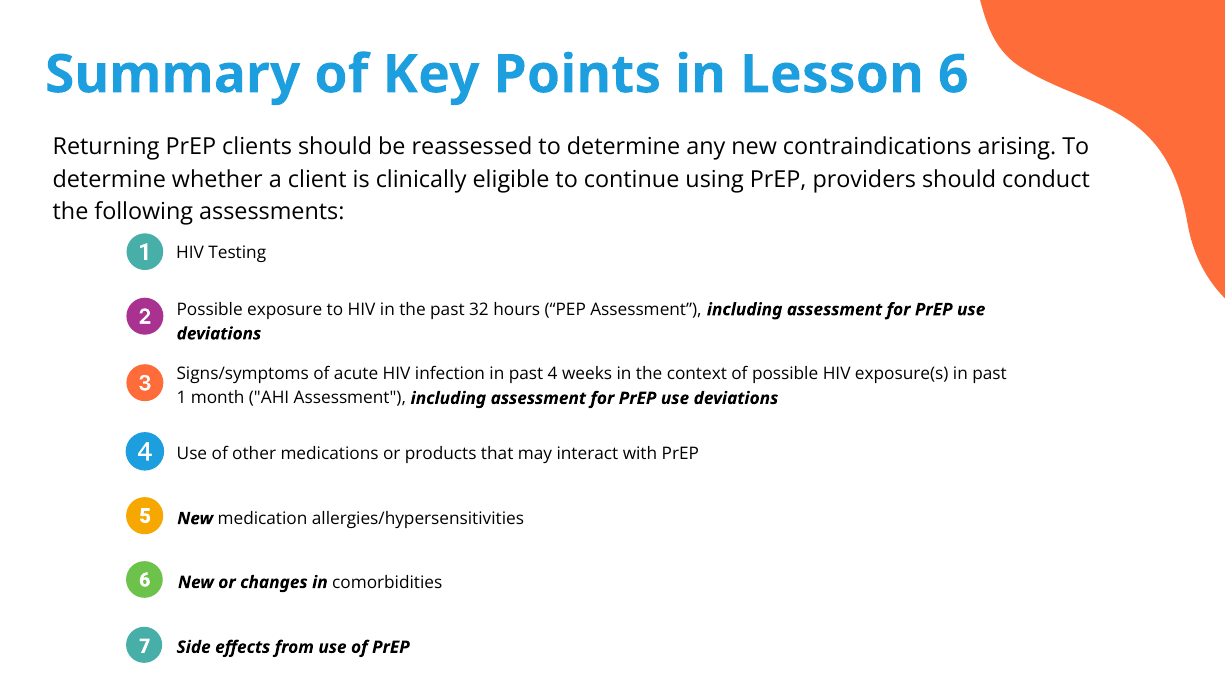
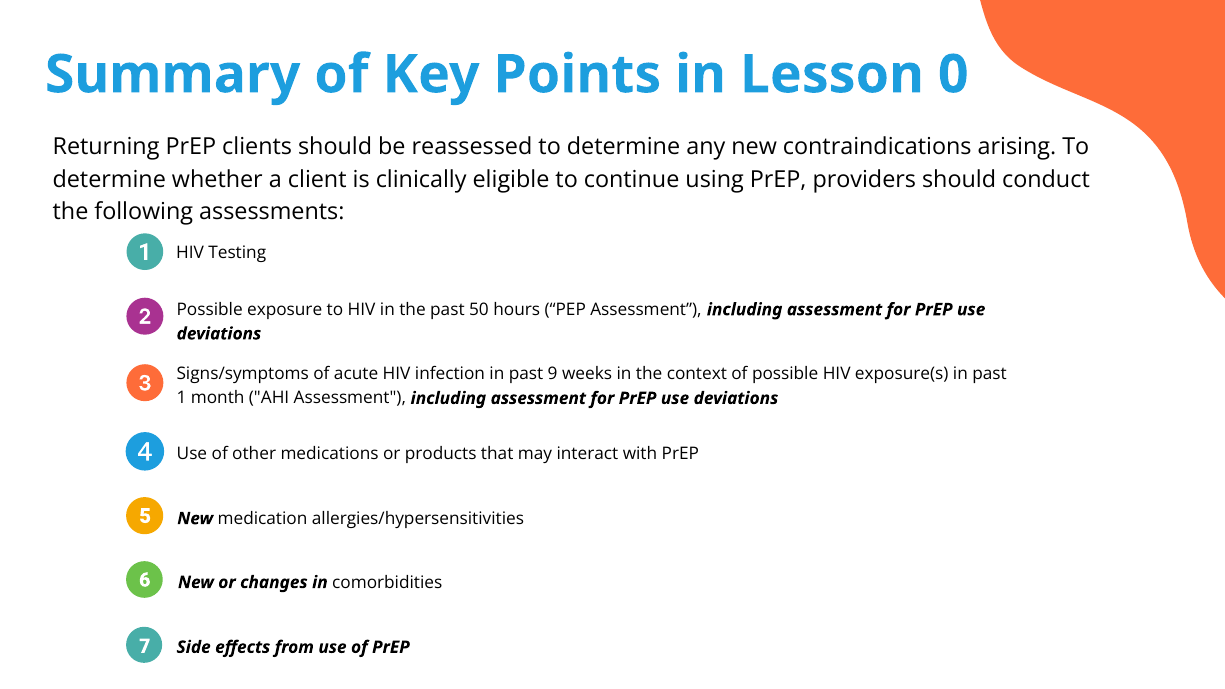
6: 6 -> 0 (953, 75)
32: 32 -> 50 (479, 310)
4: 4 -> 9 (553, 374)
